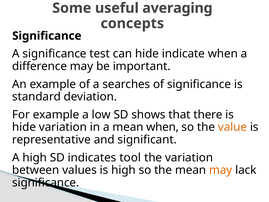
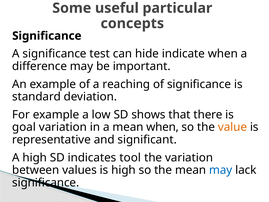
averaging: averaging -> particular (177, 8)
searches: searches -> reaching (126, 84)
hide: hide -> goal (24, 127)
may colour: orange -> blue (221, 170)
